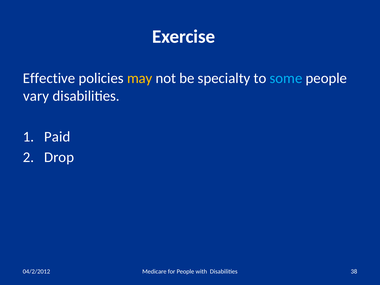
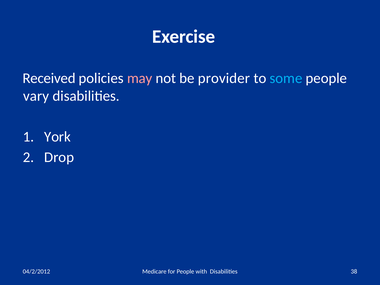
Effective: Effective -> Received (49, 78)
may colour: yellow -> pink (140, 78)
specialty: specialty -> provider (224, 78)
Paid: Paid -> York (57, 137)
